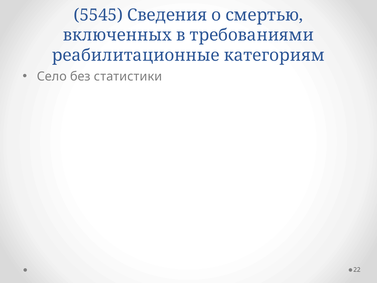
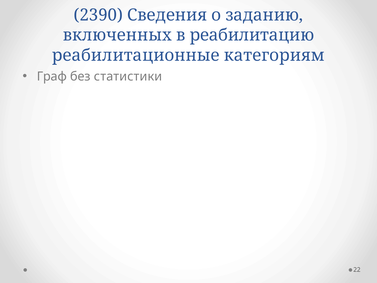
5545: 5545 -> 2390 (98, 15)
смертью: смертью -> заданию (264, 15)
требованиями: требованиями -> реабилитацию (252, 35)
Село: Село -> Граф (52, 76)
